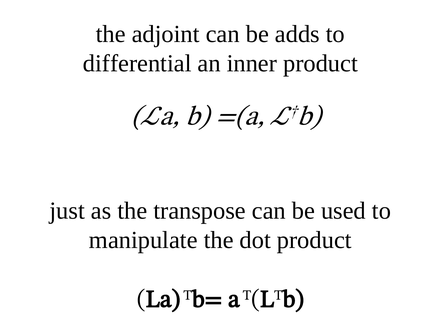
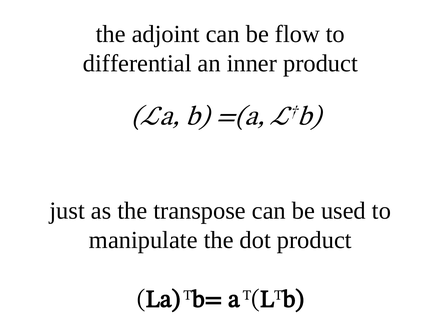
adds: adds -> flow (297, 34)
